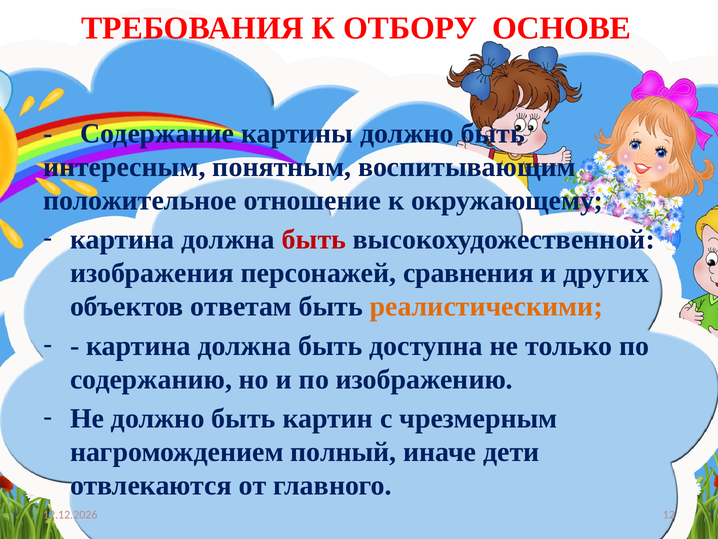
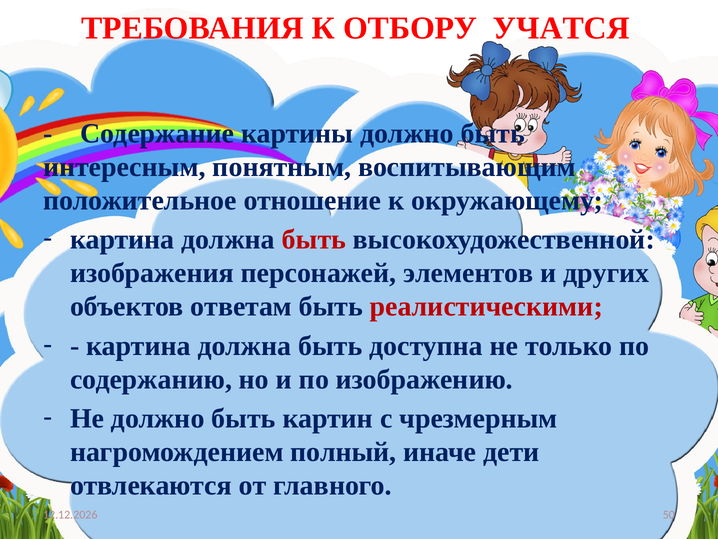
ОСНОВЕ: ОСНОВЕ -> УЧАТСЯ (561, 28)
сравнения: сравнения -> элементов (468, 273)
реалистическими colour: orange -> red (486, 306)
12: 12 -> 50 (669, 514)
